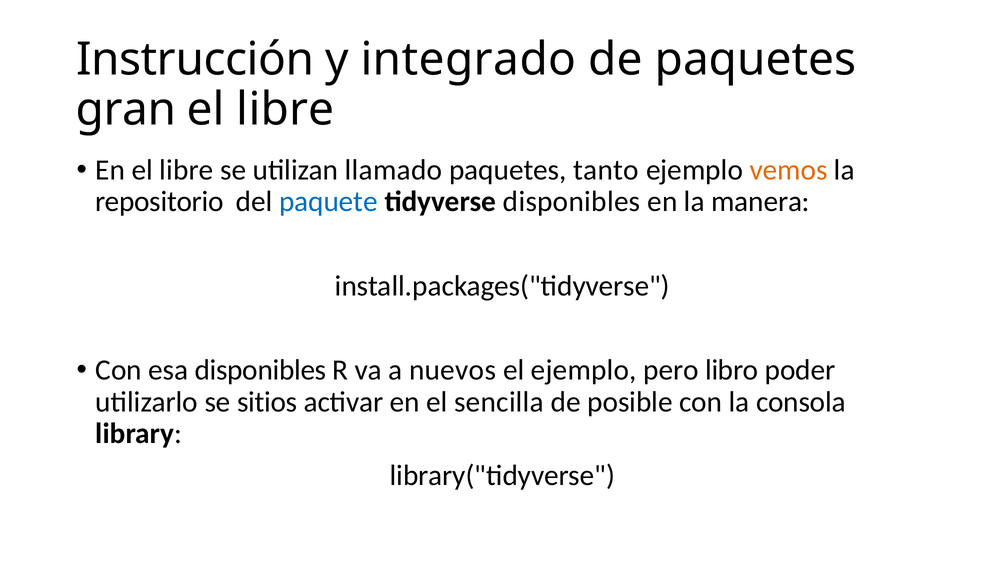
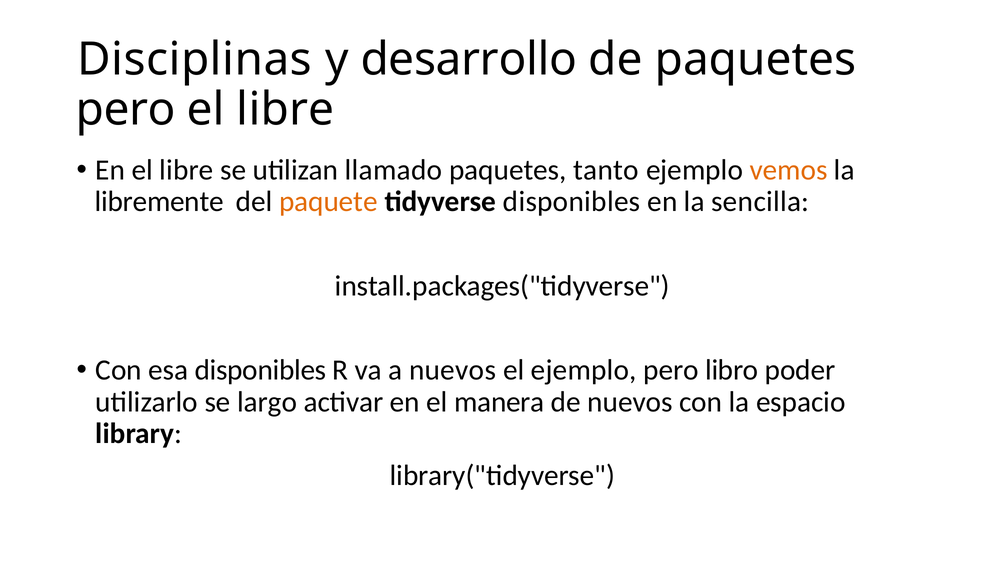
Instrucción: Instrucción -> Disciplinas (195, 60)
integrado: integrado -> desarrollo (469, 60)
gran: gran -> pero (126, 109)
repositorio: repositorio -> libremente (159, 201)
paquete colour: blue -> orange (328, 201)
manera: manera -> sencilla (760, 201)
sitios: sitios -> largo (267, 401)
sencilla: sencilla -> manera (499, 401)
de posible: posible -> nuevos (630, 401)
consola: consola -> espacio (801, 401)
